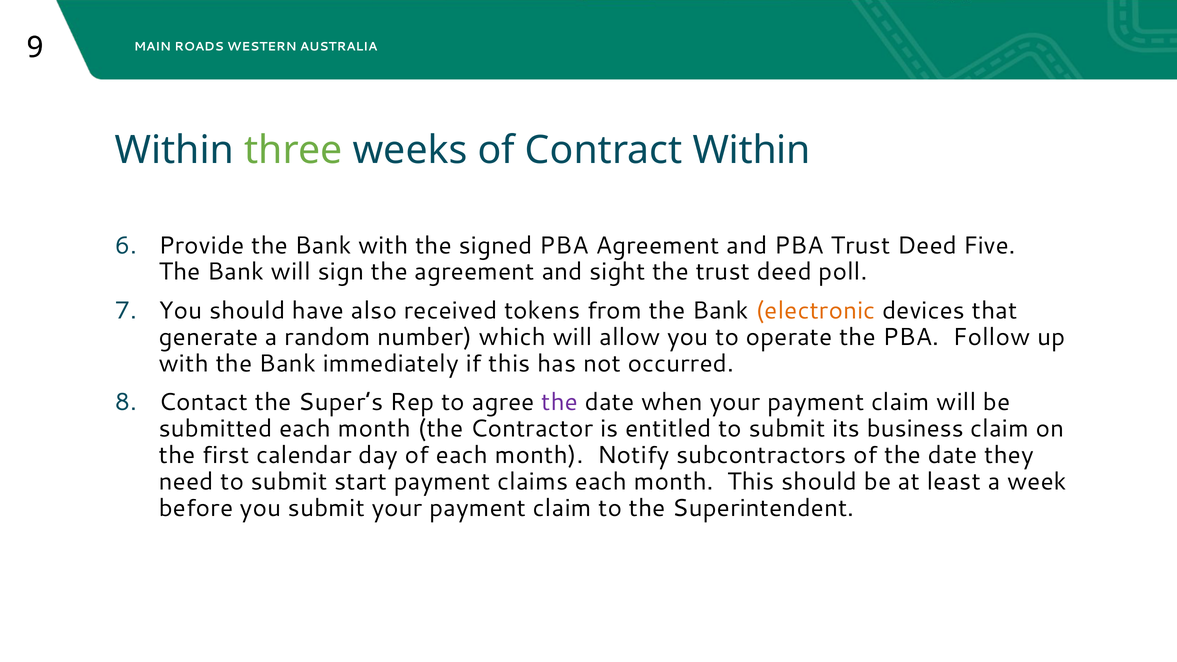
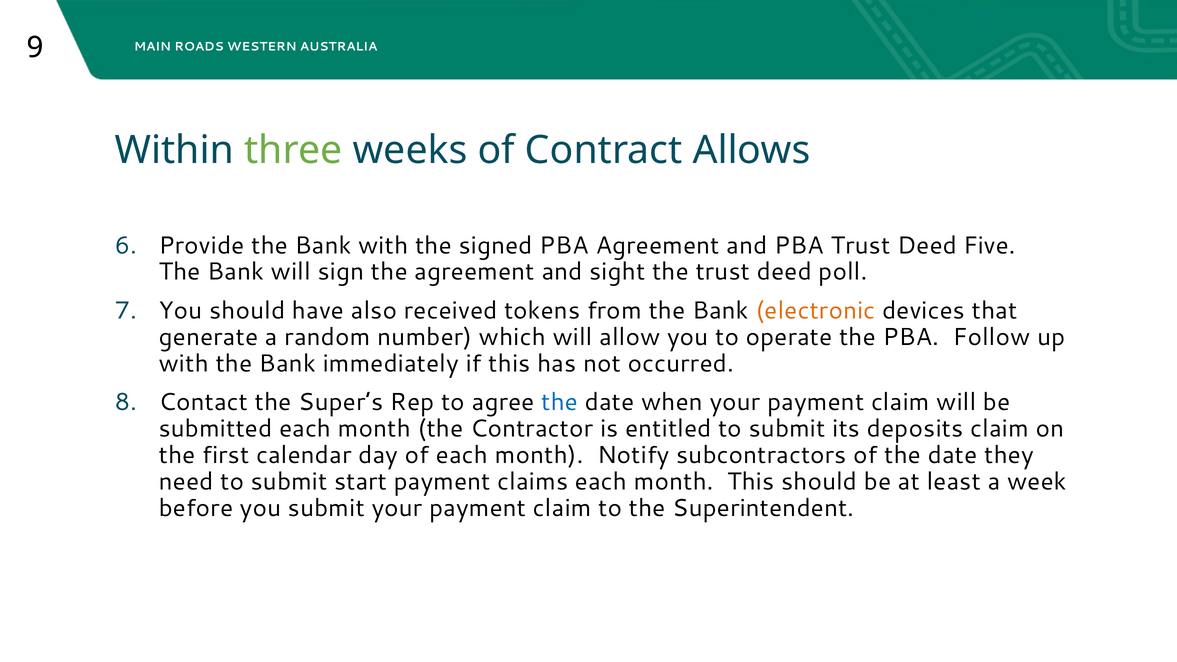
Contract Within: Within -> Allows (752, 150)
the colour: purple -> blue (560, 402)
business: business -> deposits (915, 429)
